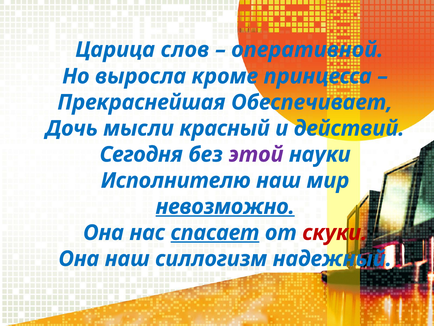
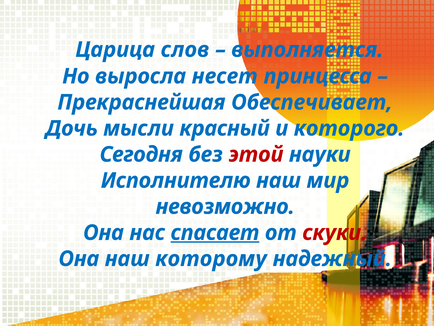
оперативной: оперативной -> выполняется (307, 50)
кроме: кроме -> несет (225, 76)
действий: действий -> которого (349, 128)
этой colour: purple -> red (256, 154)
невозможно underline: present -> none (225, 206)
силлогизм: силлогизм -> которому (211, 258)
